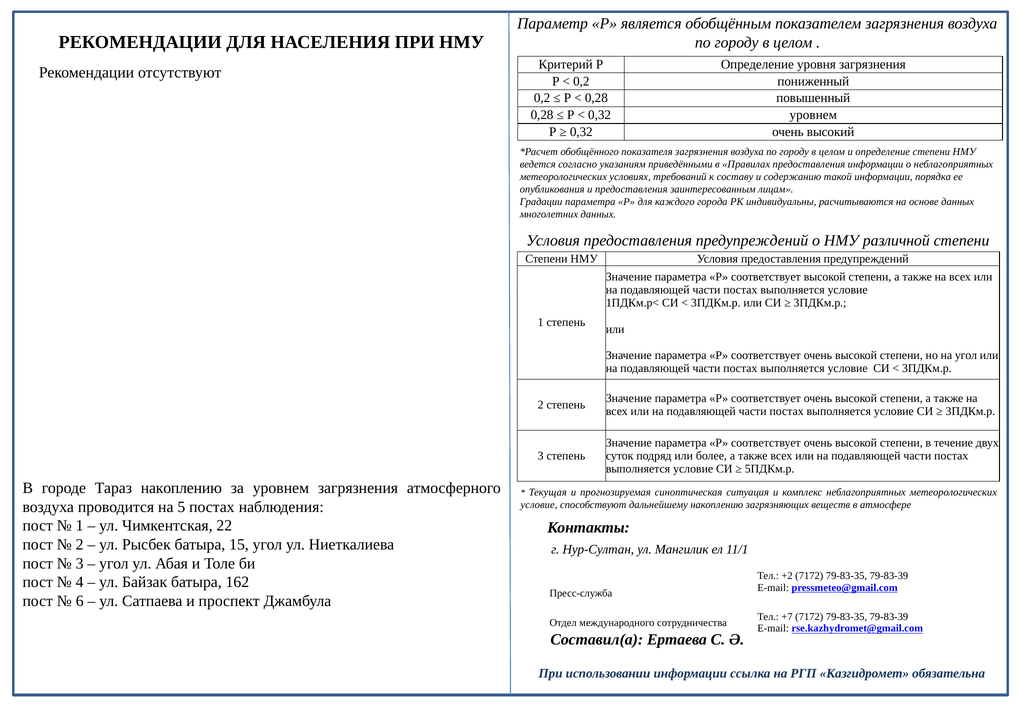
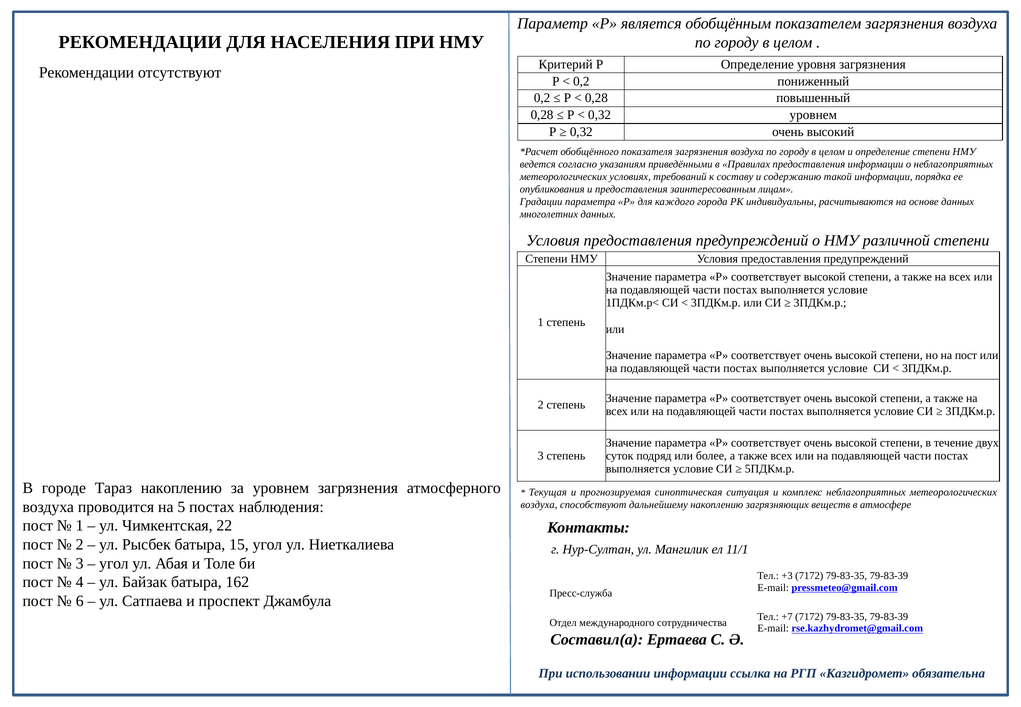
на угол: угол -> пост (966, 355)
условие: условие -> воздуха (539, 505)
+2: +2 -> +3 (787, 576)
